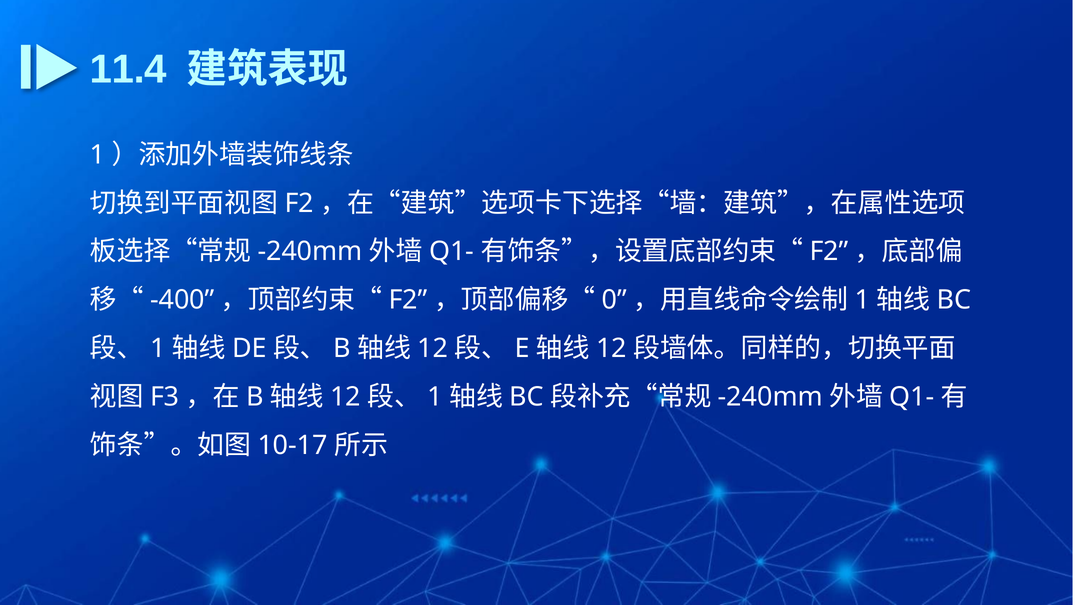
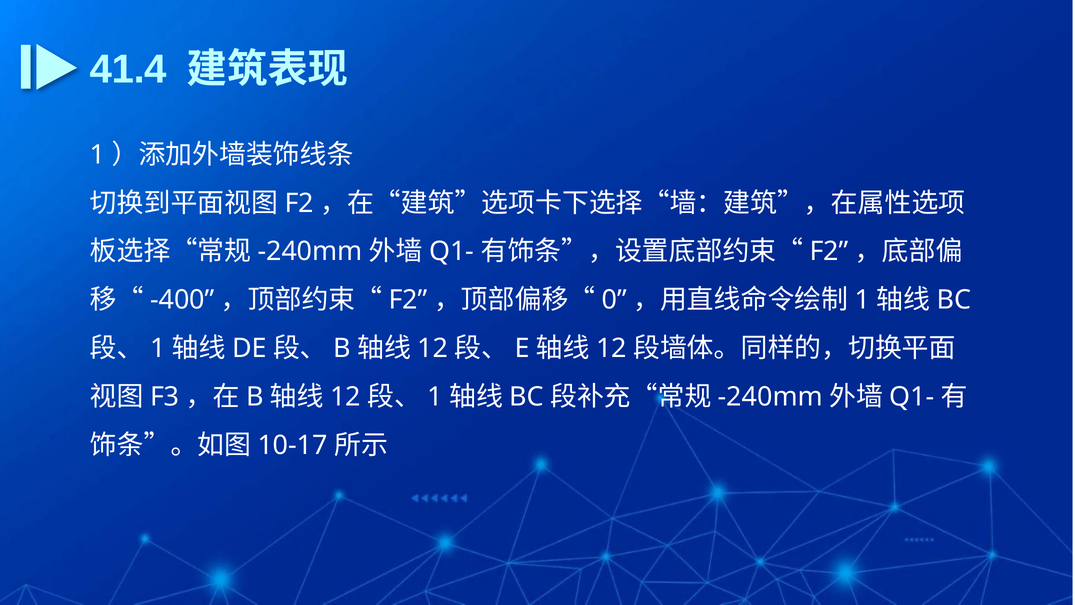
11.4: 11.4 -> 41.4 (128, 69)
